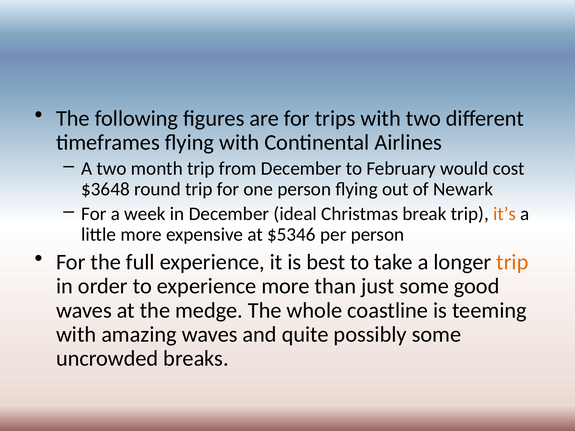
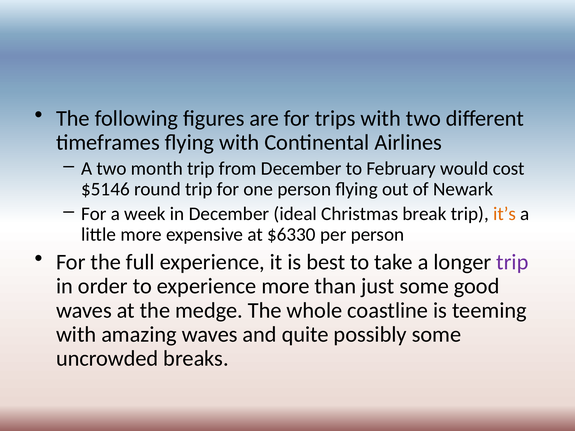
$3648: $3648 -> $5146 (105, 189)
$5346: $5346 -> $6330 (291, 235)
trip colour: orange -> purple (512, 262)
